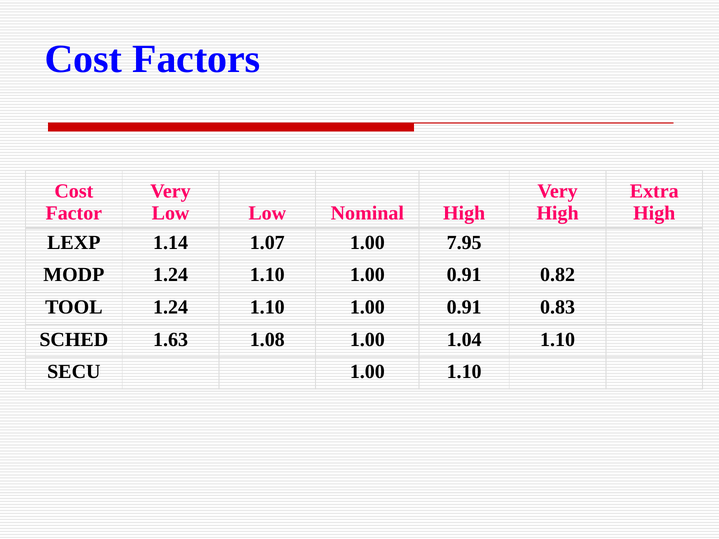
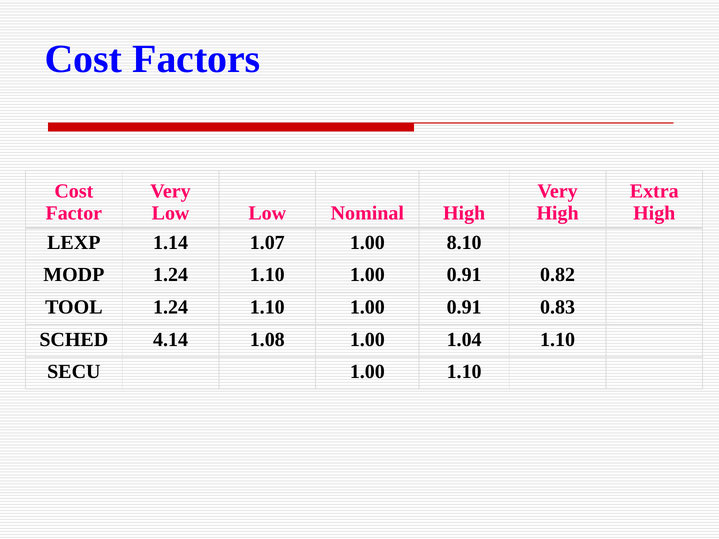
7.95: 7.95 -> 8.10 (464, 243)
1.63: 1.63 -> 4.14 (171, 340)
